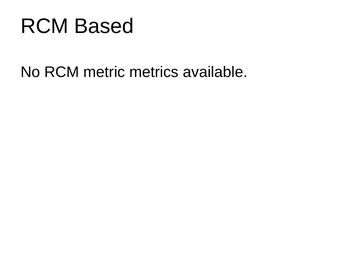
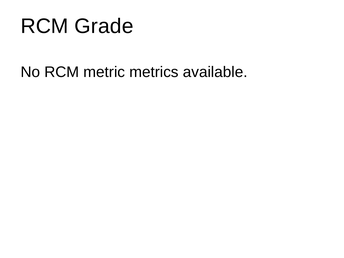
Based: Based -> Grade (104, 26)
